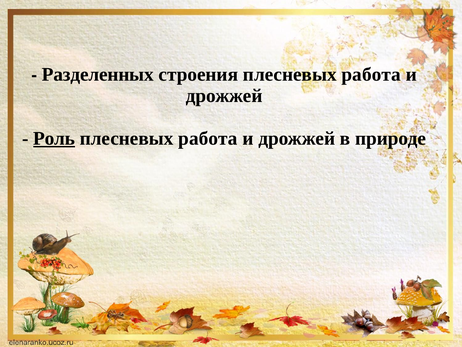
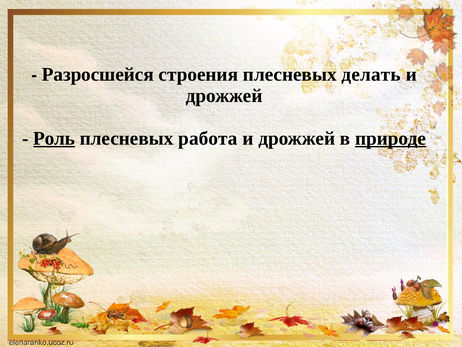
Разделенных: Разделенных -> Разросшейся (98, 74)
строения плесневых работа: работа -> делать (371, 74)
природе underline: none -> present (391, 138)
